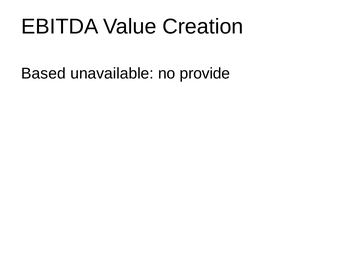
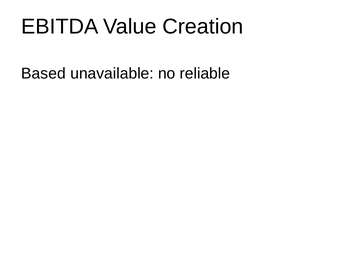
provide: provide -> reliable (205, 74)
